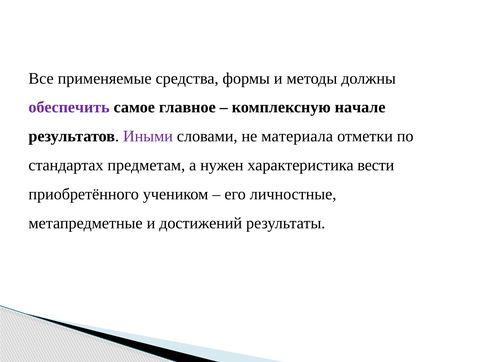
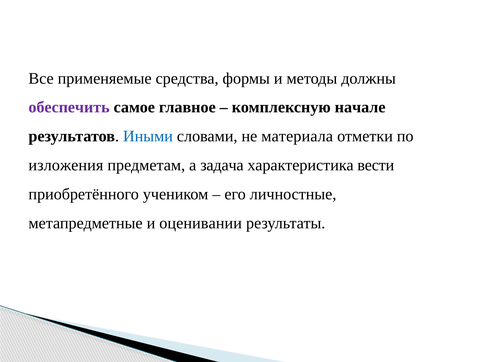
Иными colour: purple -> blue (148, 136)
стандартах: стандартах -> изложения (66, 165)
нужен: нужен -> задача (222, 165)
достижений: достижений -> оценивании (201, 223)
